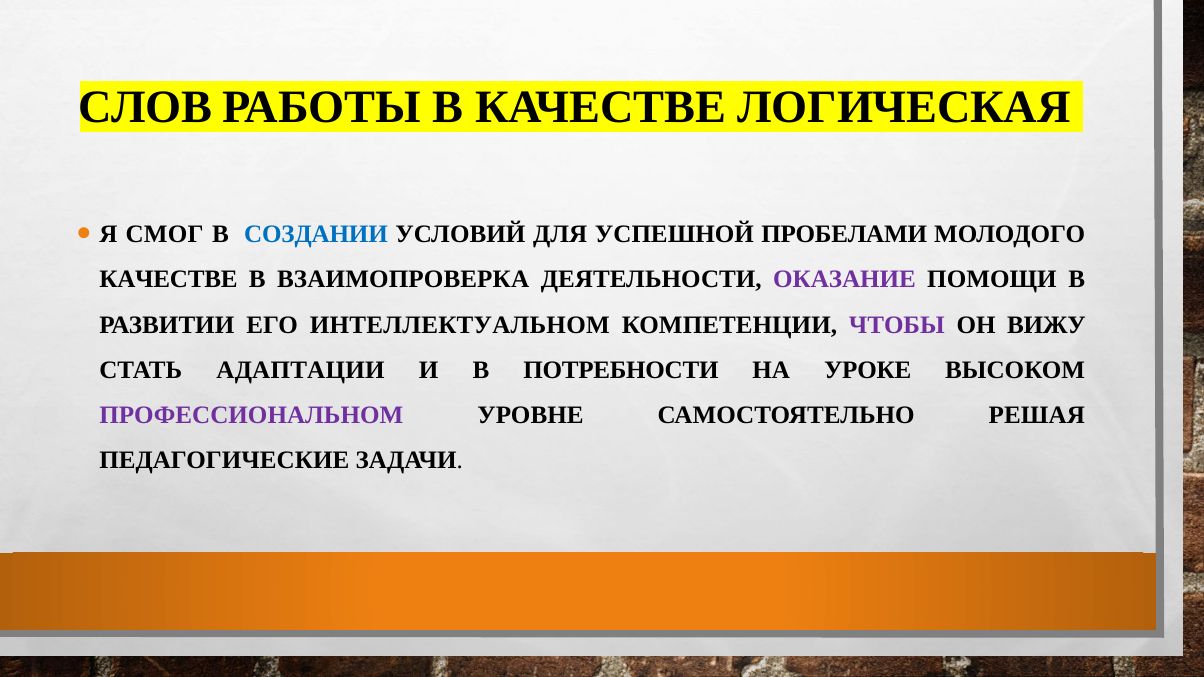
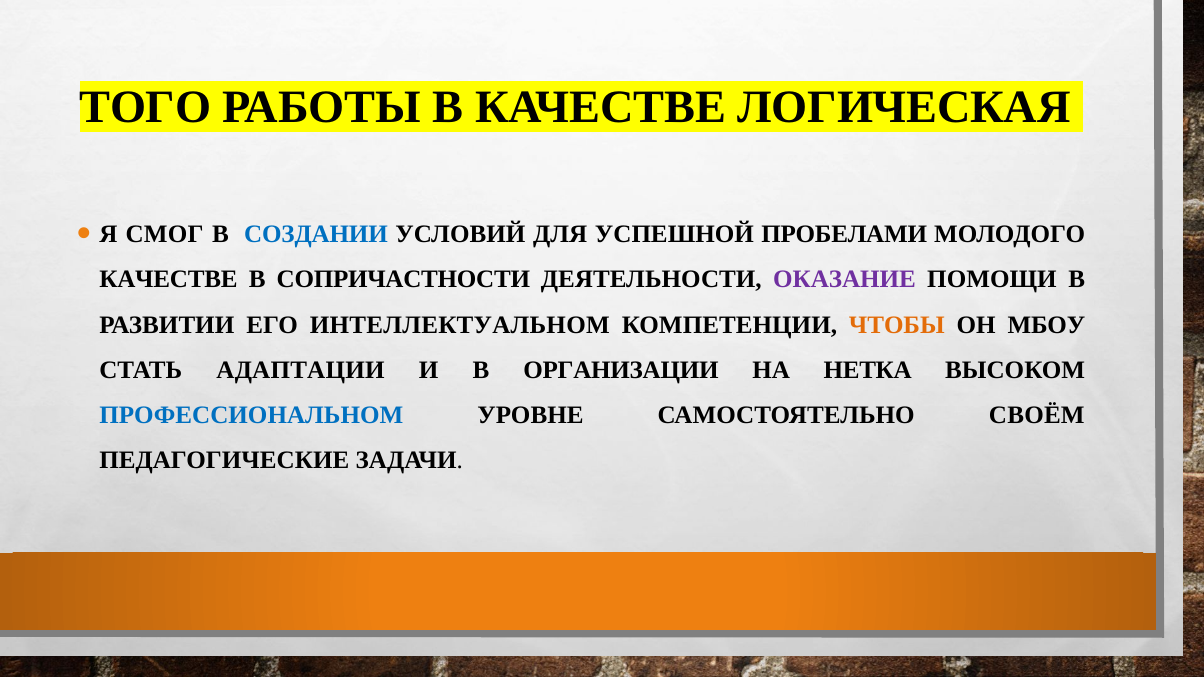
СЛОВ: СЛОВ -> ТОГО (145, 107)
ВЗАИМОПРОВЕРКА: ВЗАИМОПРОВЕРКА -> СОПРИЧАСТНОСТИ (403, 280)
ЧТОБЫ colour: purple -> orange (897, 325)
ВИЖУ: ВИЖУ -> МБОУ (1046, 325)
ПОТРЕБНОСТИ: ПОТРЕБНОСТИ -> ОРГАНИЗАЦИИ (621, 370)
УРОКЕ: УРОКЕ -> НЕТКА (868, 370)
ПРОФЕССИОНАЛЬНОМ colour: purple -> blue (251, 415)
РЕШАЯ: РЕШАЯ -> СВОЁМ (1037, 415)
